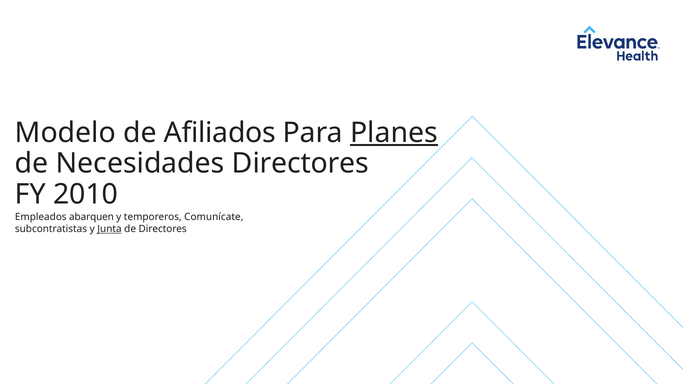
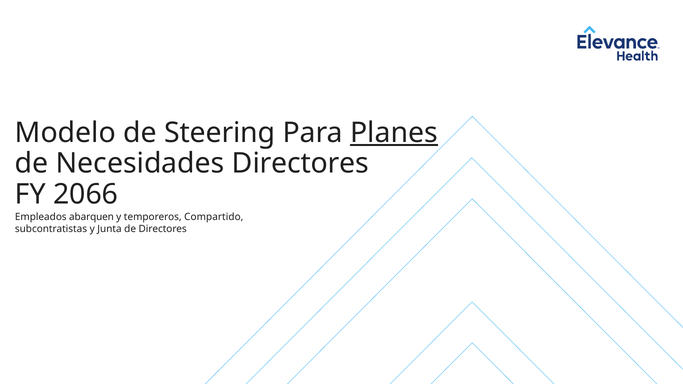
Afiliados: Afiliados -> Steering (220, 133)
2010: 2010 -> 2066 (86, 194)
Comunícate: Comunícate -> Compartido (214, 217)
Junta underline: present -> none (109, 229)
